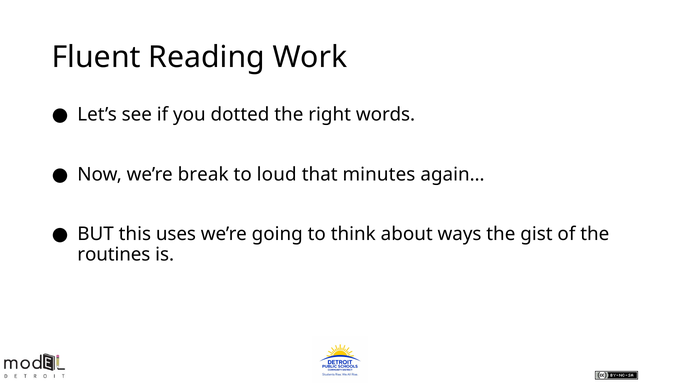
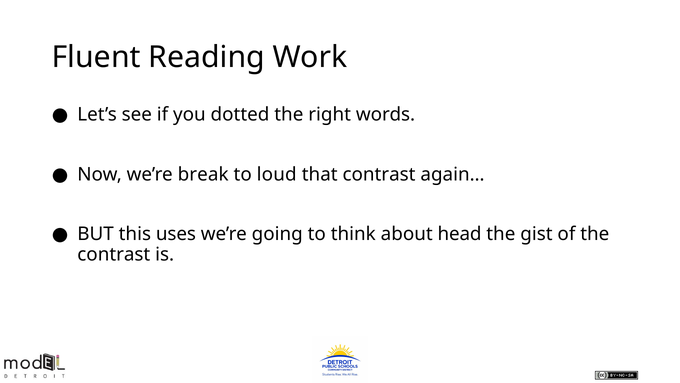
that minutes: minutes -> contrast (379, 174)
ways: ways -> head (460, 234)
routines: routines -> contrast (114, 254)
